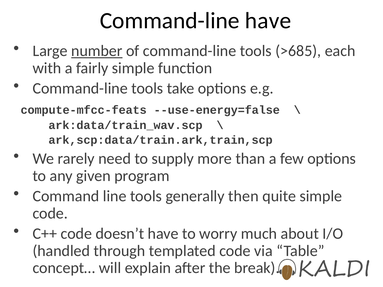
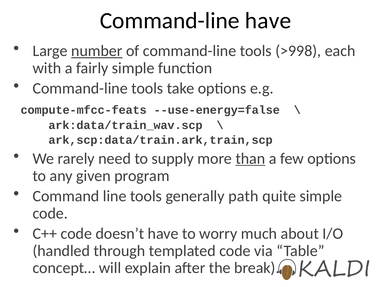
>685: >685 -> >998 (298, 51)
than underline: none -> present (250, 159)
then: then -> path (243, 196)
